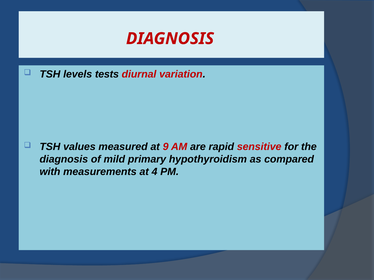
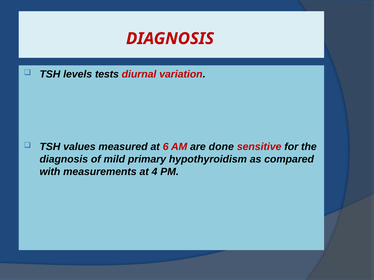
9: 9 -> 6 (166, 147)
rapid: rapid -> done (221, 147)
